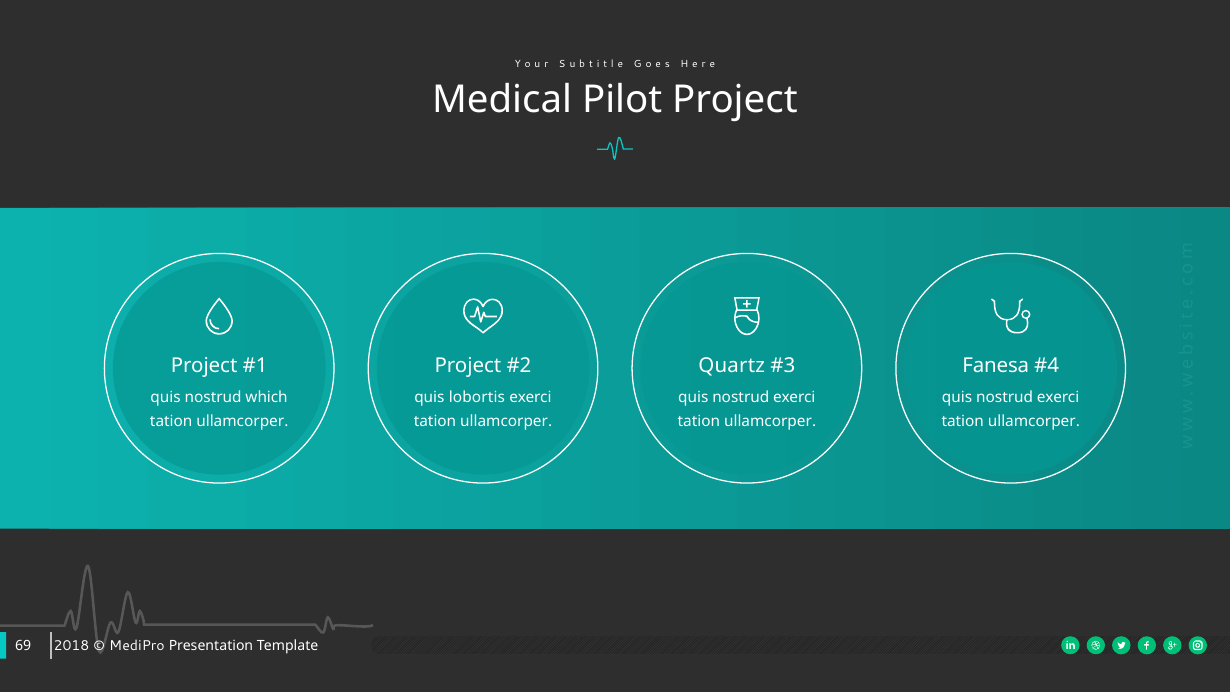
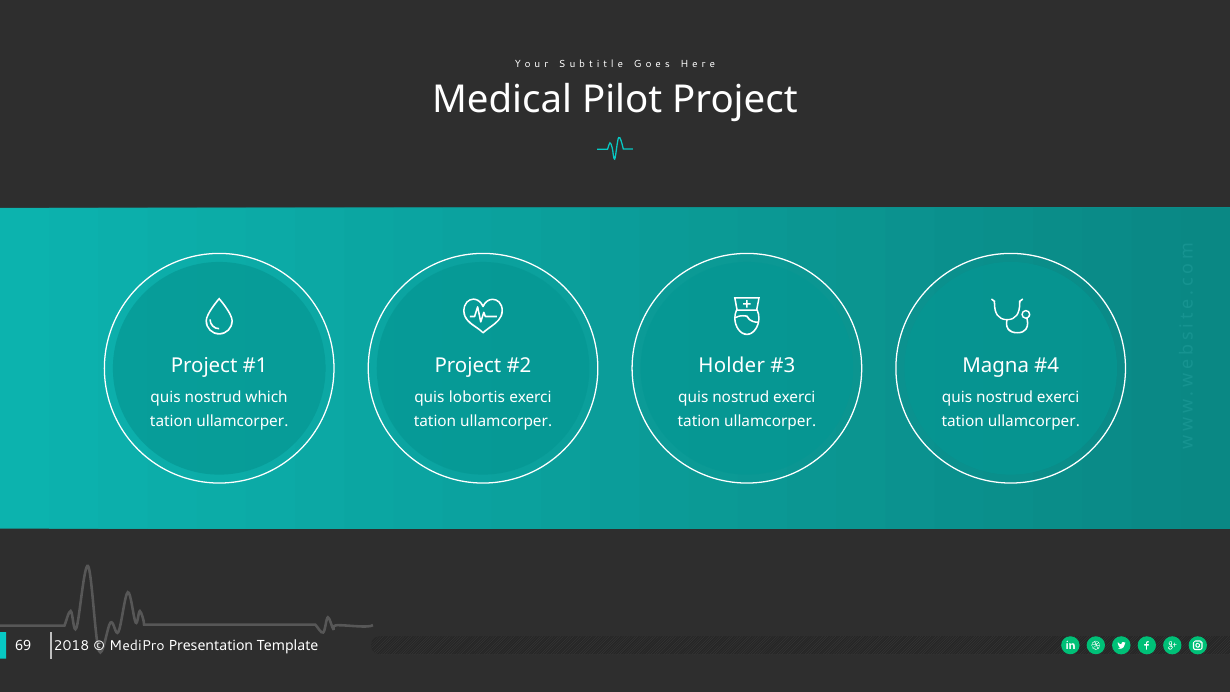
Quartz: Quartz -> Holder (732, 365)
Fanesa: Fanesa -> Magna (996, 365)
